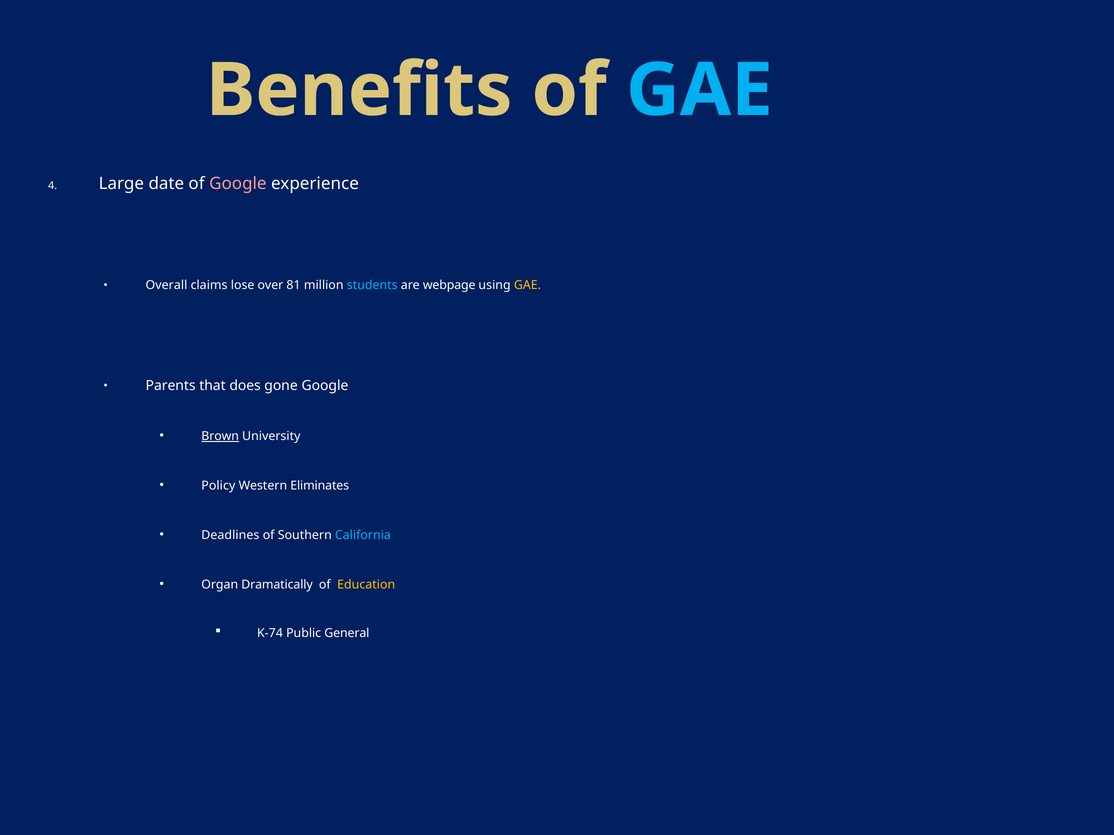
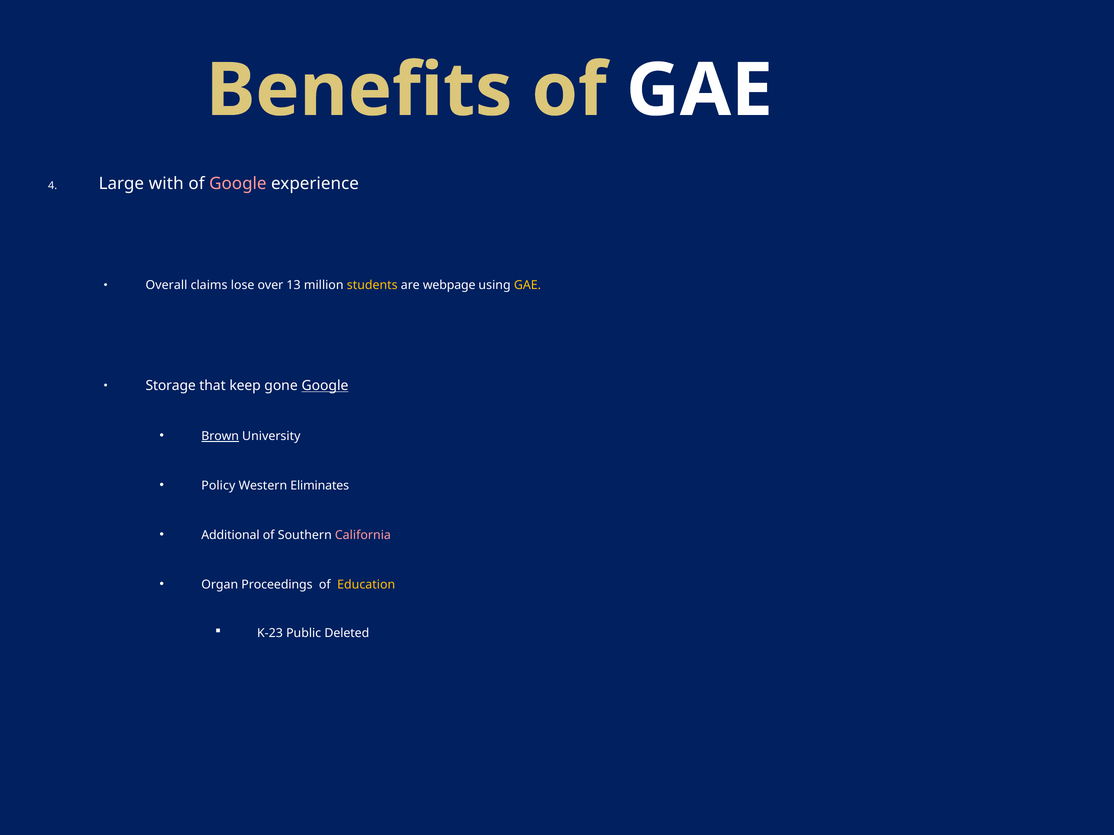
GAE colour: light blue -> white (699, 91)
date: date -> with (166, 184)
81: 81 -> 13 (294, 285)
students colour: light blue -> yellow (372, 285)
Parents: Parents -> Storage (171, 386)
does: does -> keep (245, 386)
Google underline: none -> present (325, 386)
Deadlines: Deadlines -> Additional (230, 535)
California colour: light blue -> pink (363, 535)
Dramatically: Dramatically -> Proceedings (277, 585)
K-74: K-74 -> K-23 (270, 634)
General: General -> Deleted (347, 634)
